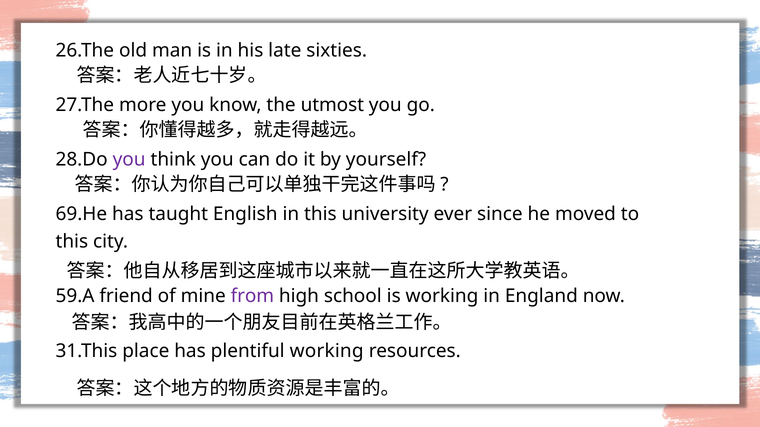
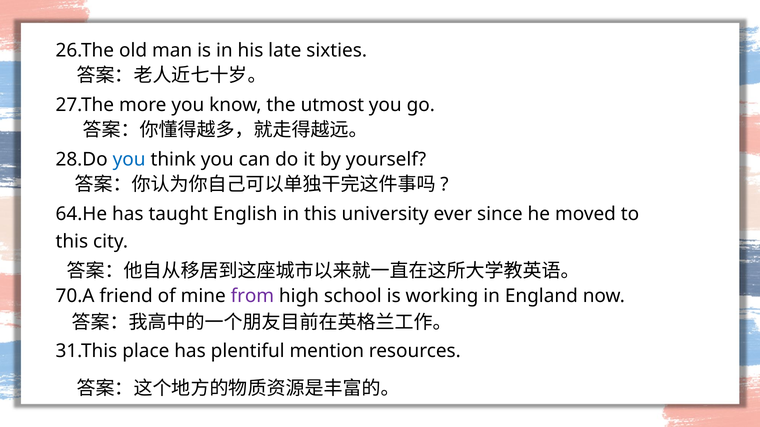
you colour: purple -> blue (129, 160)
69.He: 69.He -> 64.He (81, 214)
59.A: 59.A -> 70.A (75, 297)
plentiful working: working -> mention (327, 351)
